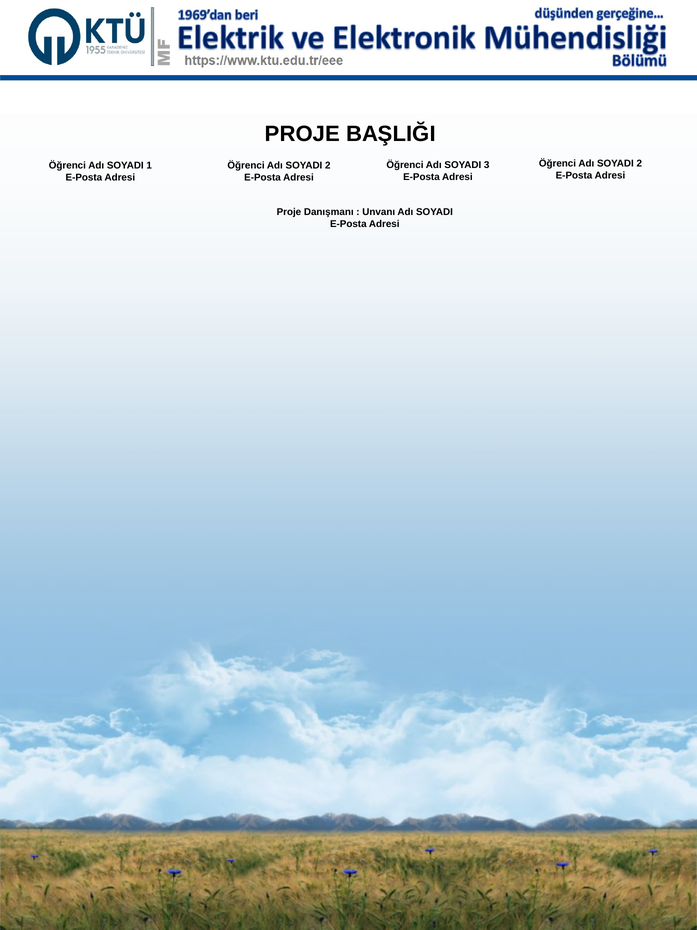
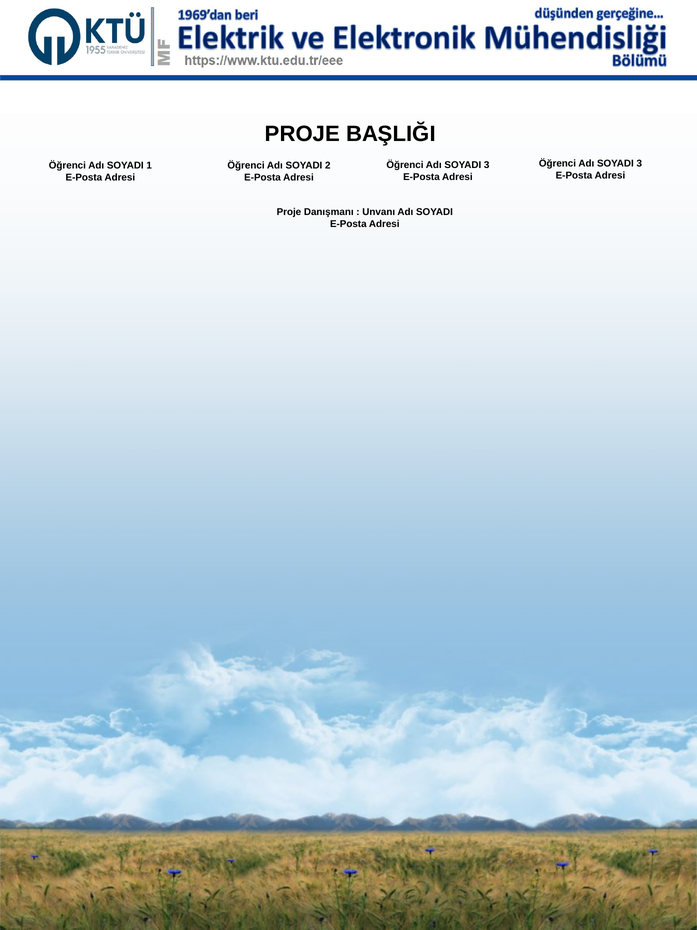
2: 2 -> 3 (639, 163)
